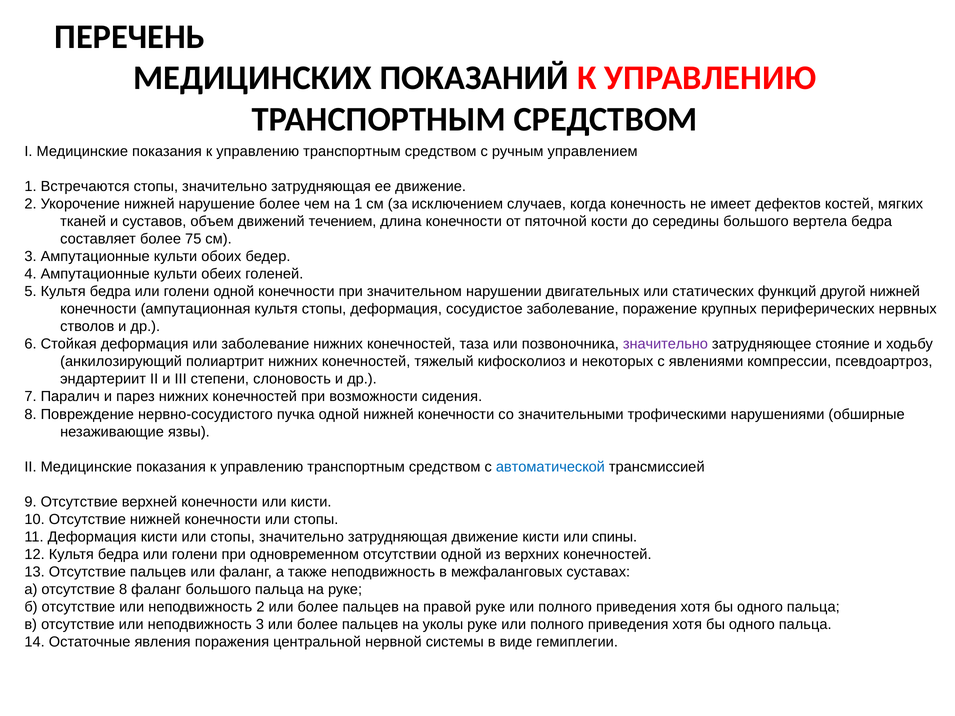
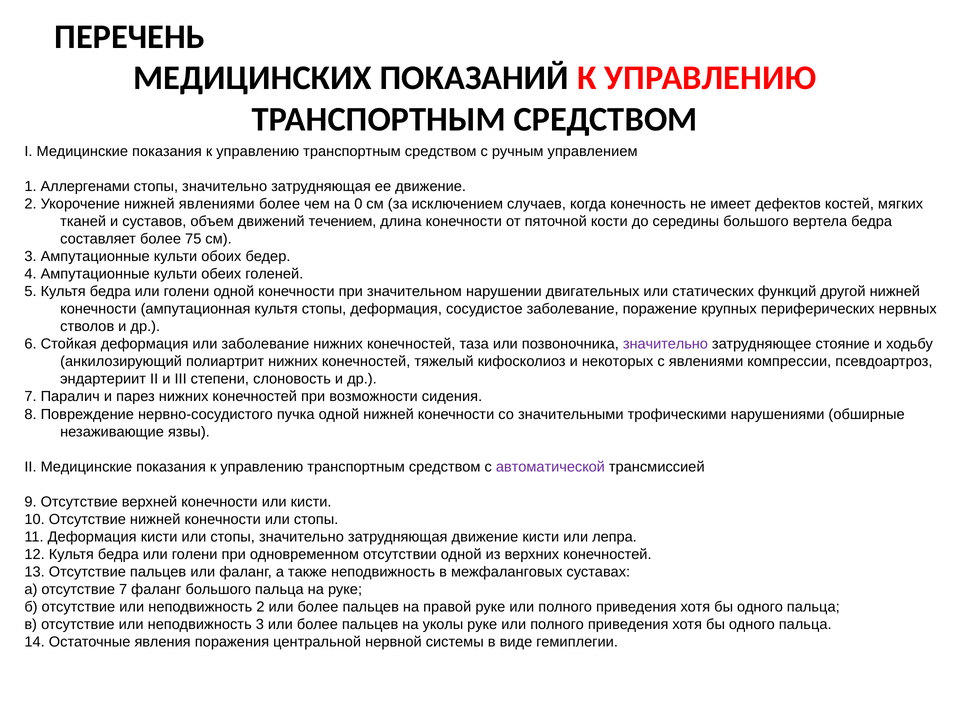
Встречаются: Встречаются -> Аллергенами (85, 187)
нижней нарушение: нарушение -> явлениями (217, 204)
на 1: 1 -> 0 (358, 204)
автоматической colour: blue -> purple (550, 467)
спины: спины -> лепра (614, 537)
отсутствие 8: 8 -> 7 (123, 590)
